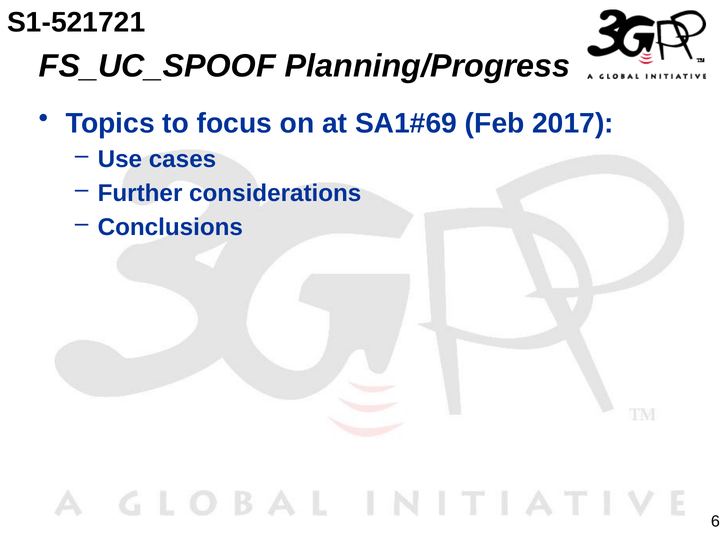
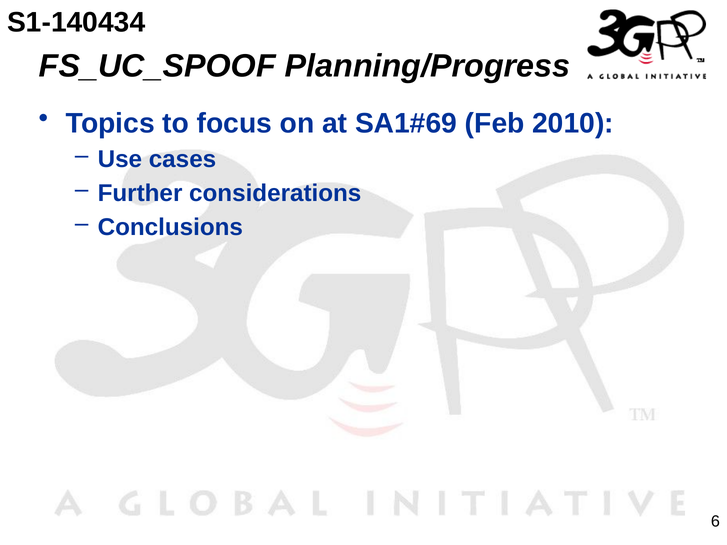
S1-521721: S1-521721 -> S1-140434 (76, 23)
2017: 2017 -> 2010 (573, 123)
